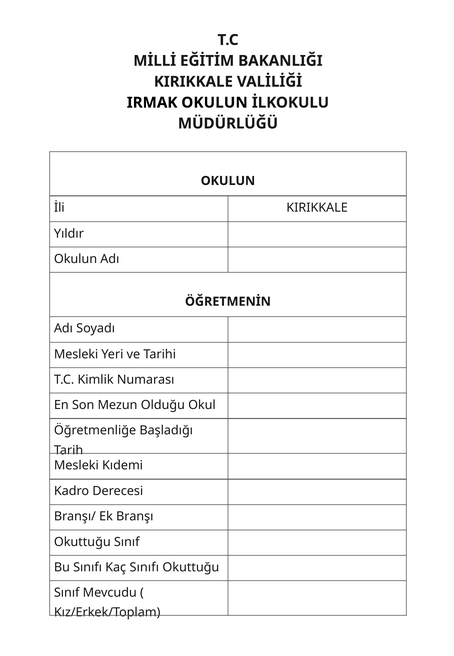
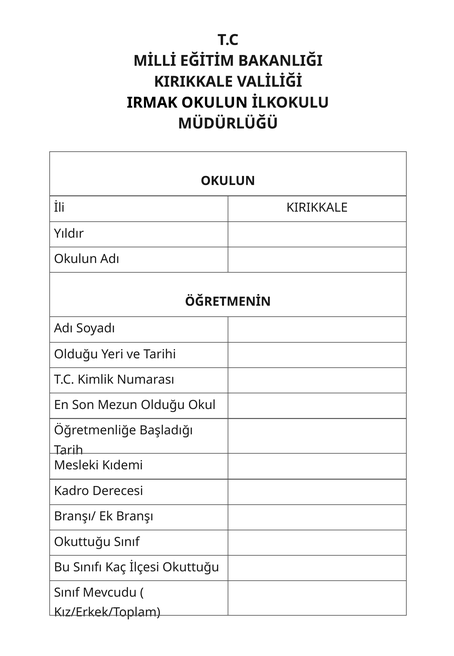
Mesleki: Mesleki -> Olduğu (76, 354)
Kaç Sınıfı: Sınıfı -> İlçesi (144, 567)
